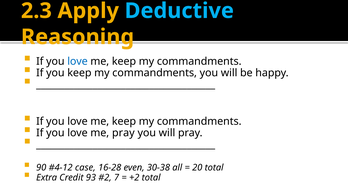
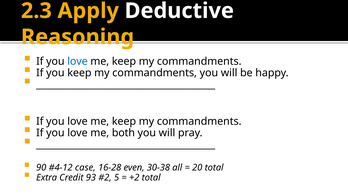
Deductive colour: light blue -> white (179, 11)
me pray: pray -> both (123, 133)
7: 7 -> 5 (117, 177)
